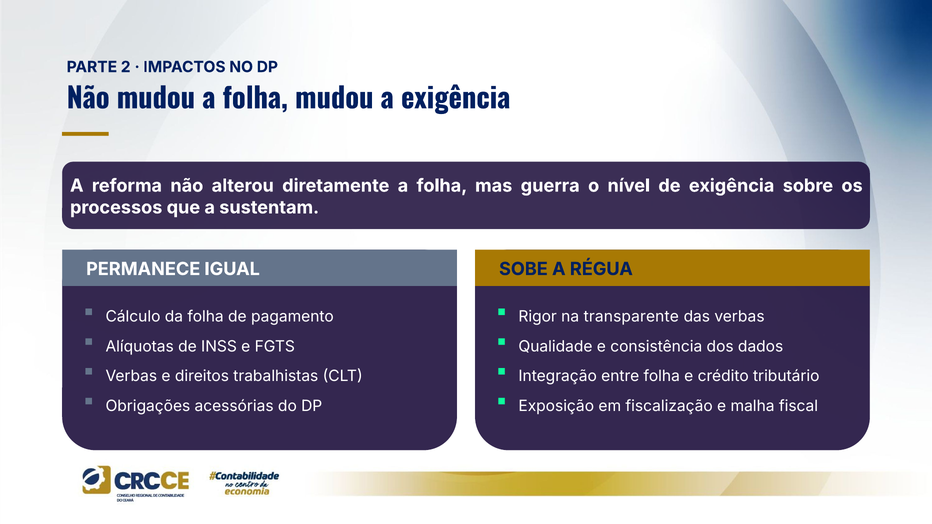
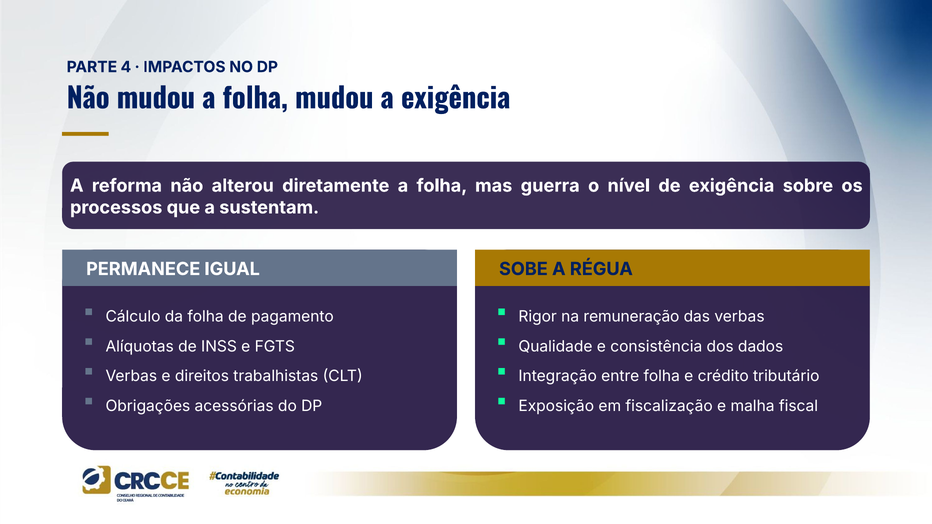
2: 2 -> 4 (126, 67)
transparente: transparente -> remuneração (631, 317)
